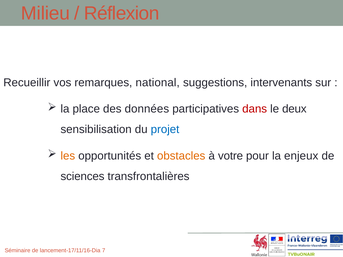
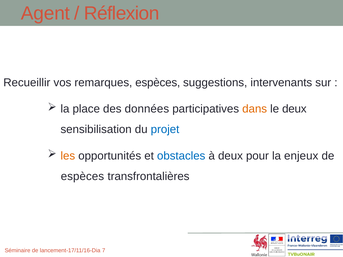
Milieu: Milieu -> Agent (45, 13)
remarques national: national -> espèces (158, 83)
dans colour: red -> orange (255, 109)
obstacles colour: orange -> blue (181, 156)
à votre: votre -> deux (230, 156)
sciences: sciences -> espèces (82, 176)
